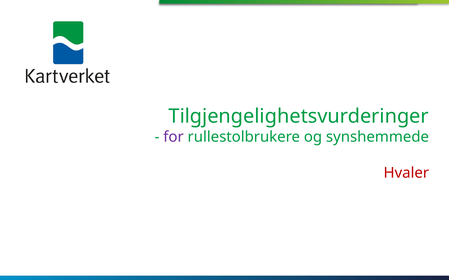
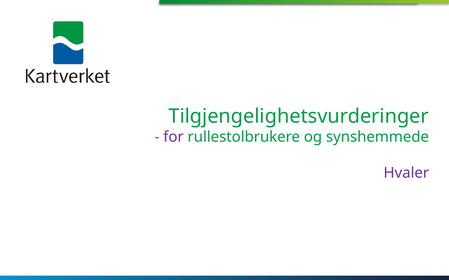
Hvaler colour: red -> purple (406, 173)
